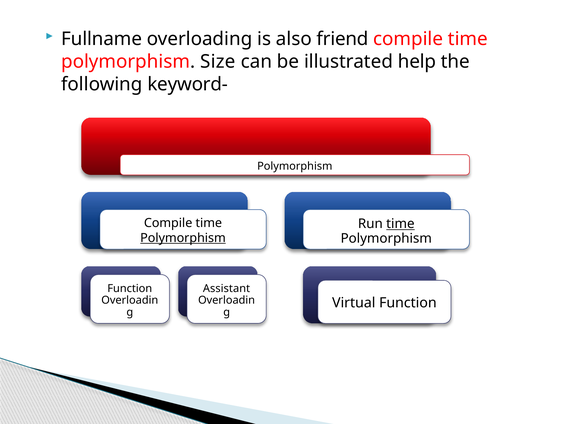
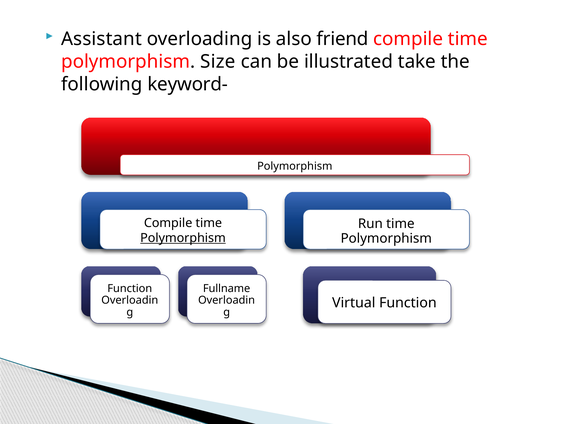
Fullname: Fullname -> Assistant (101, 39)
help: help -> take (417, 62)
time underline: present -> none (400, 224)
Assistant: Assistant -> Fullname (227, 288)
